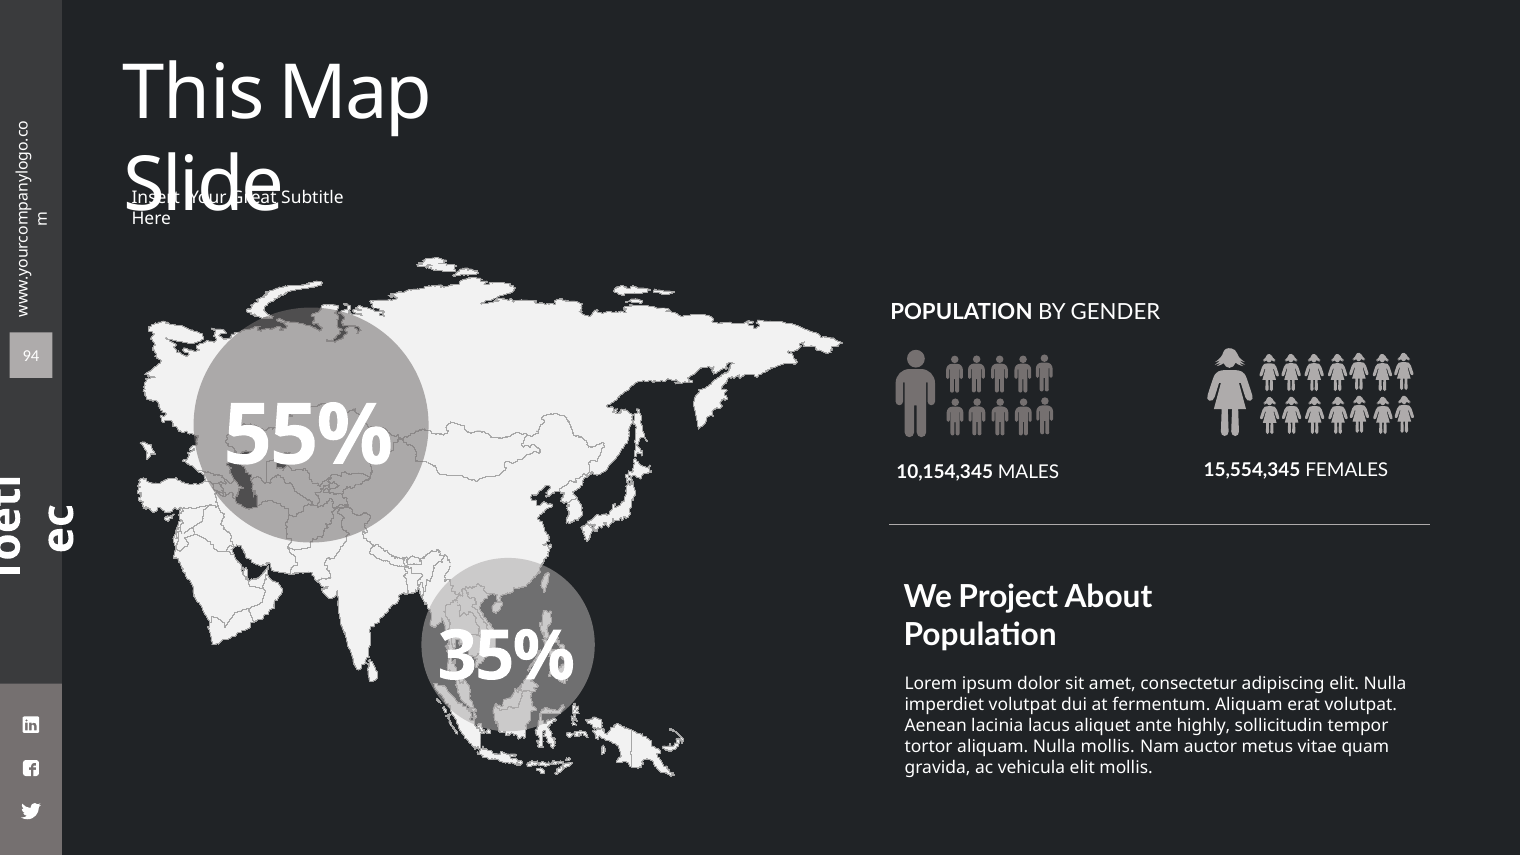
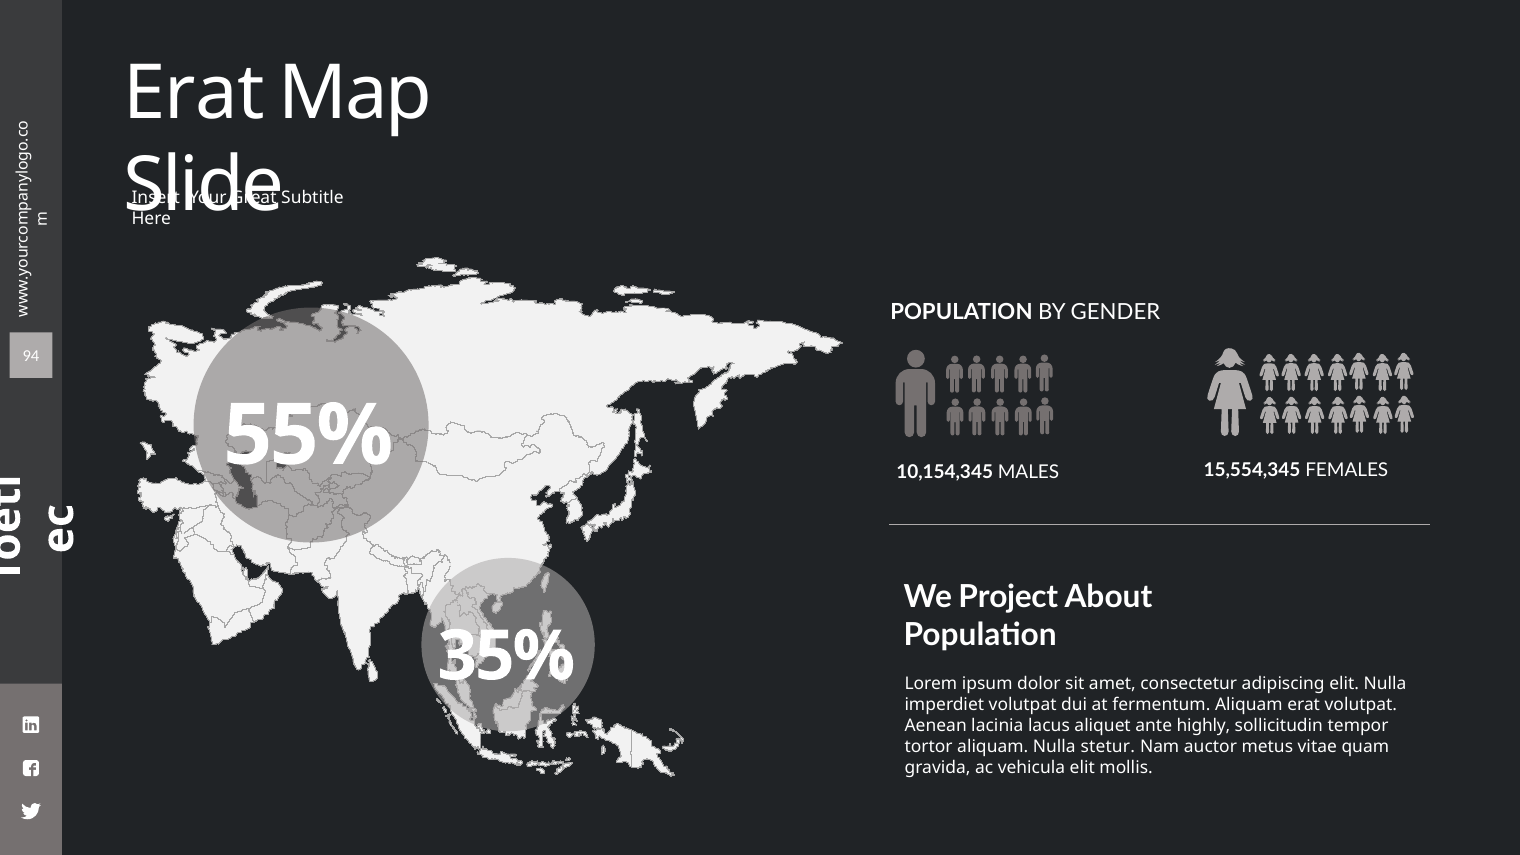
This: This -> Erat (194, 94)
Nulla mollis: mollis -> stetur (1108, 747)
